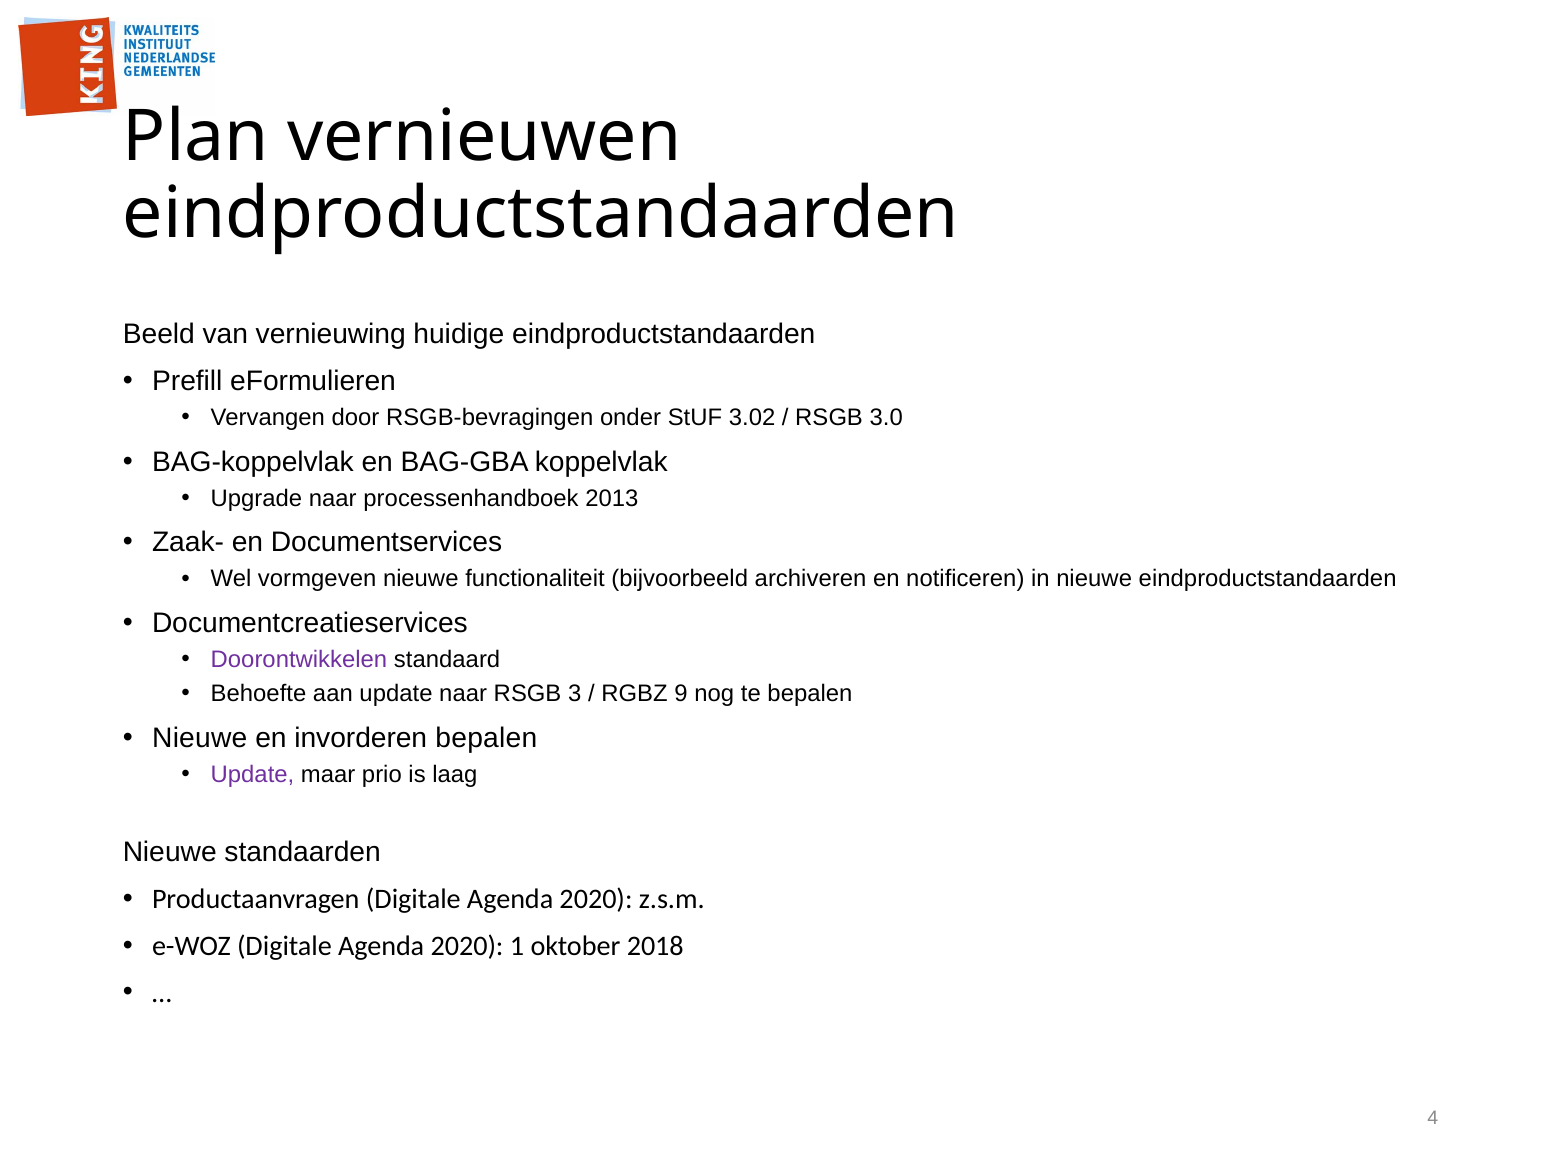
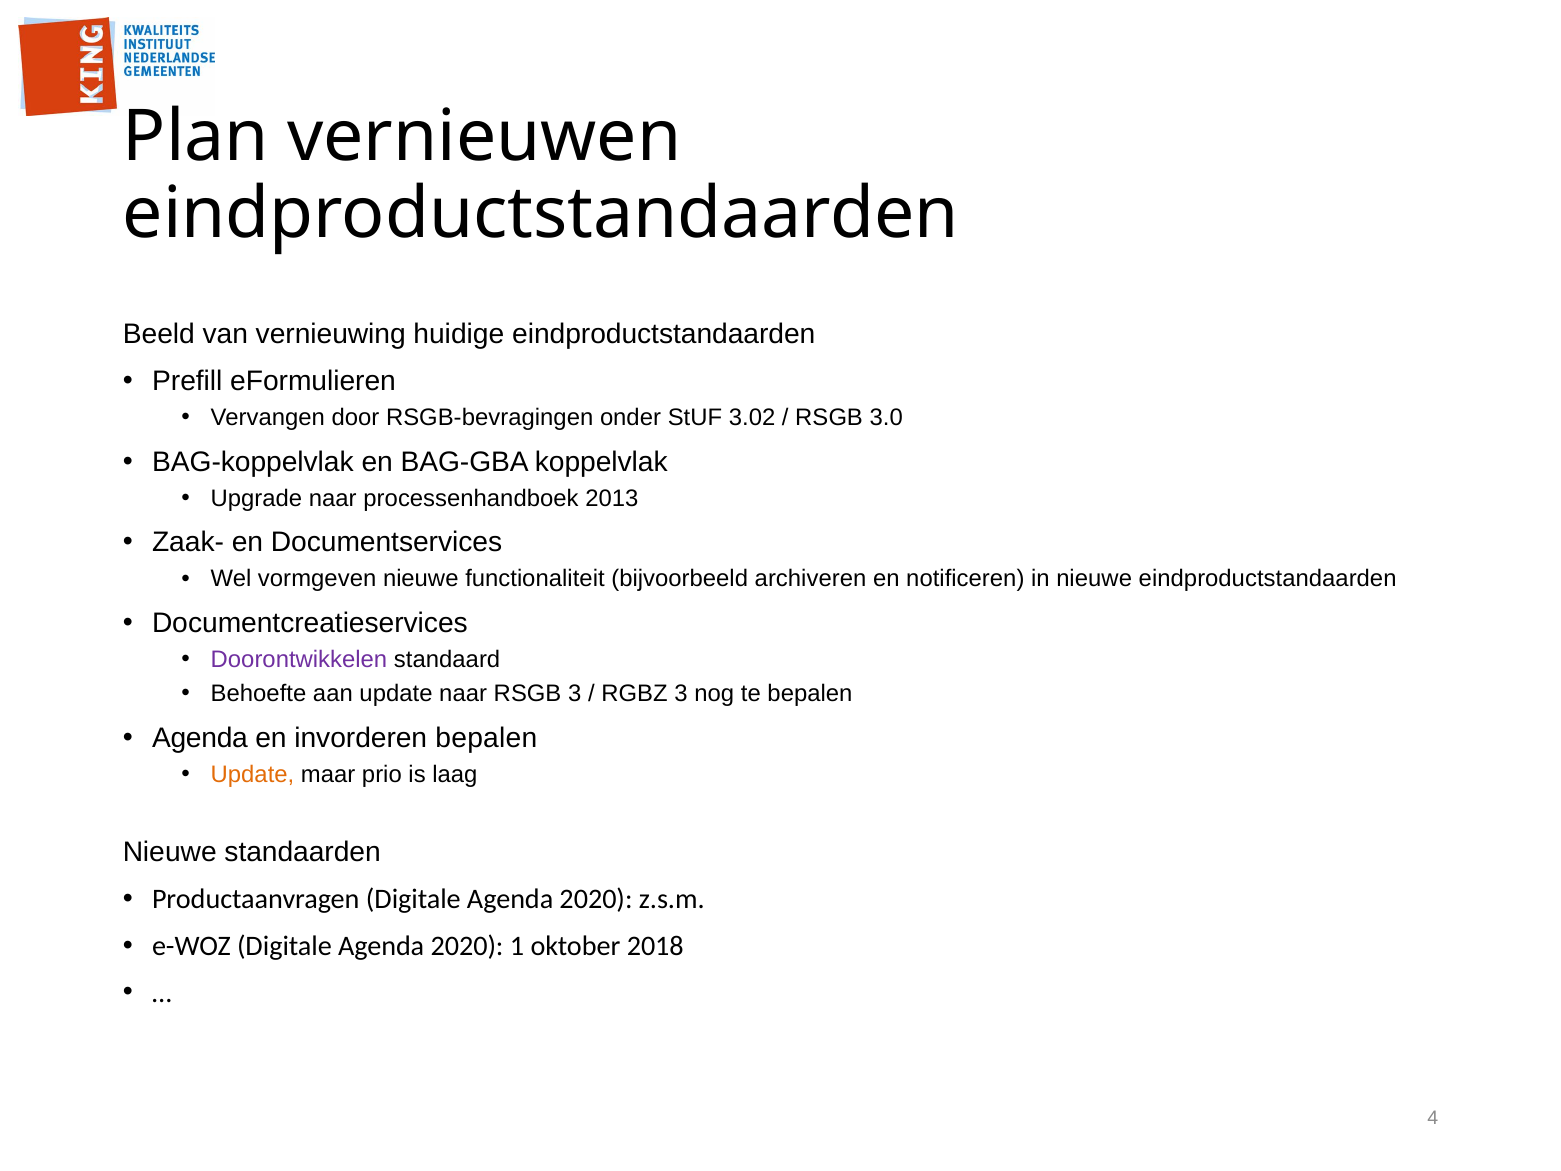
RGBZ 9: 9 -> 3 (681, 693)
Nieuwe: Nieuwe -> Agenda (200, 738)
Update colour: purple -> orange (252, 774)
